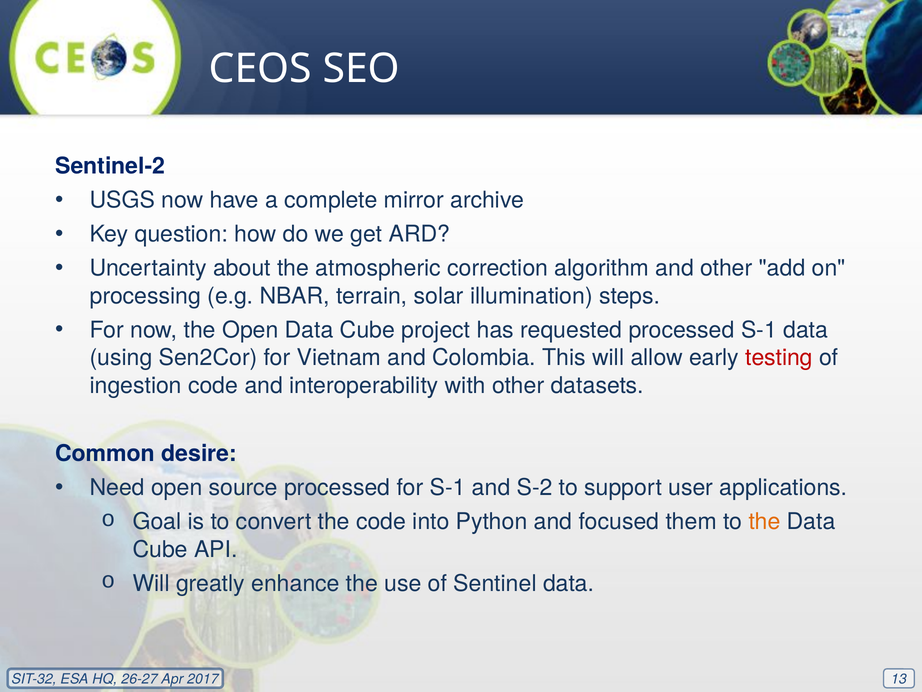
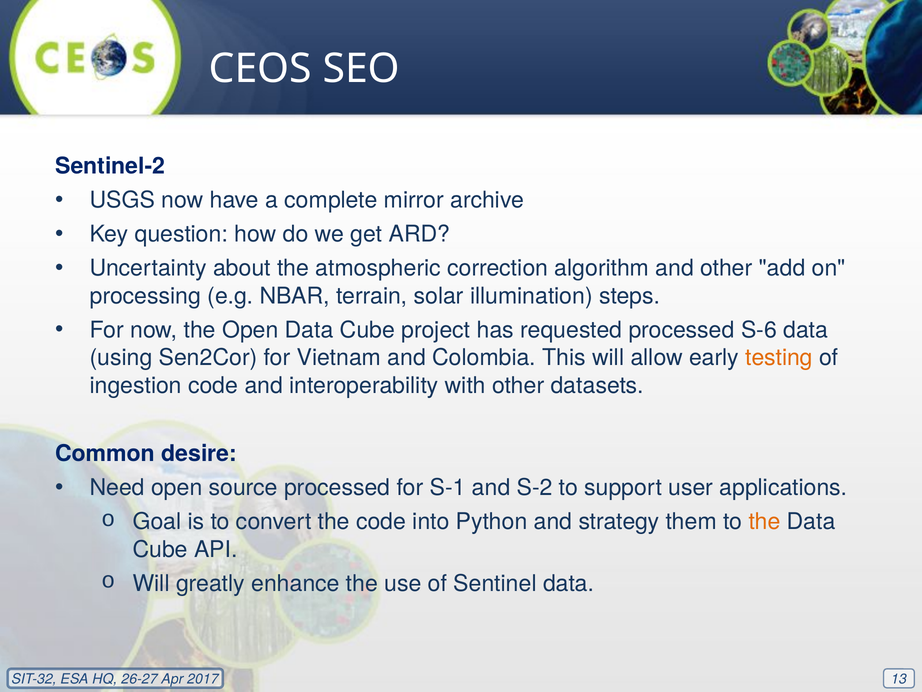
processed S-1: S-1 -> S-6 (759, 330)
testing colour: red -> orange (779, 357)
focused: focused -> strategy (619, 521)
